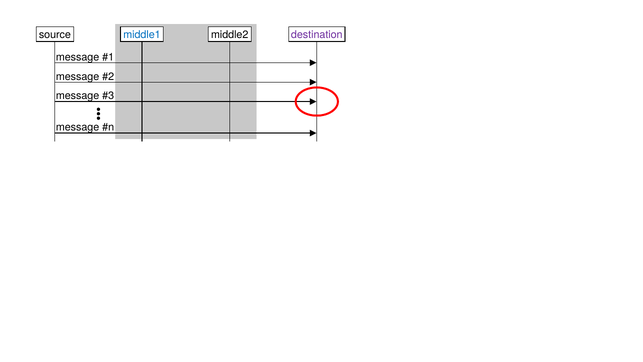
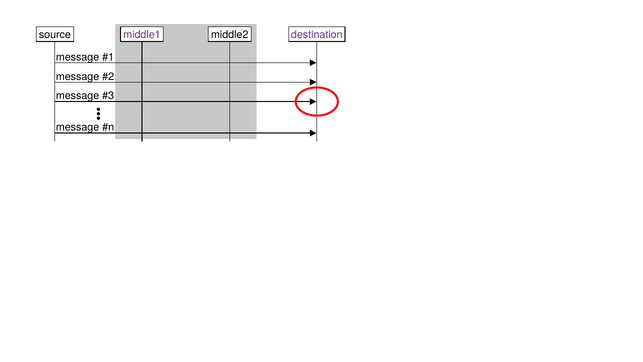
middle1 colour: blue -> purple (142, 35)
